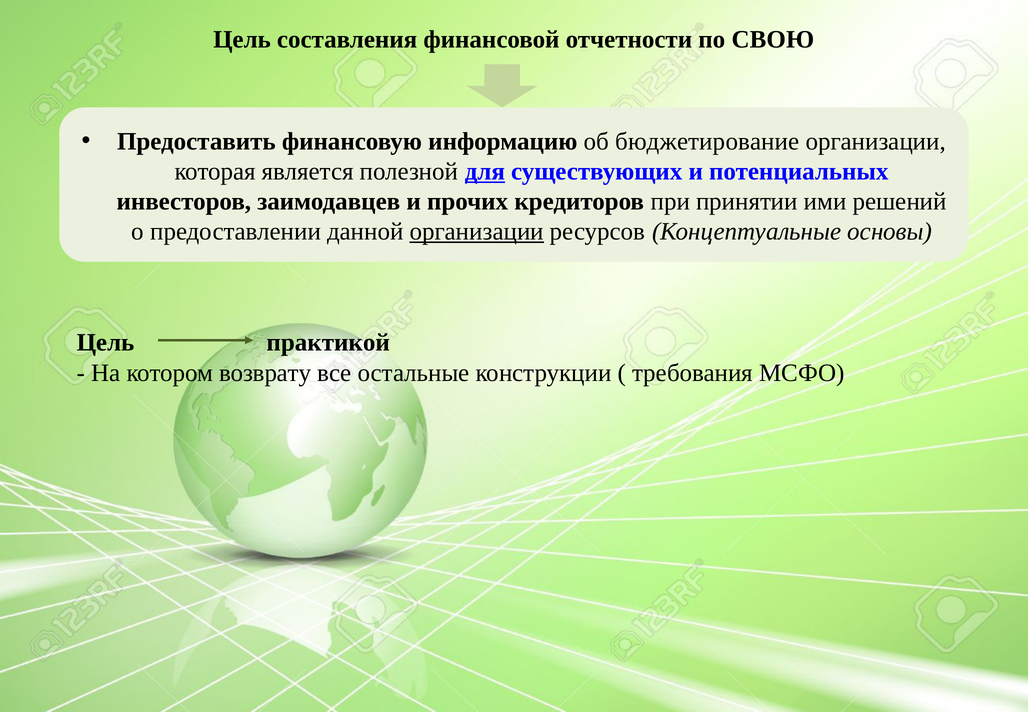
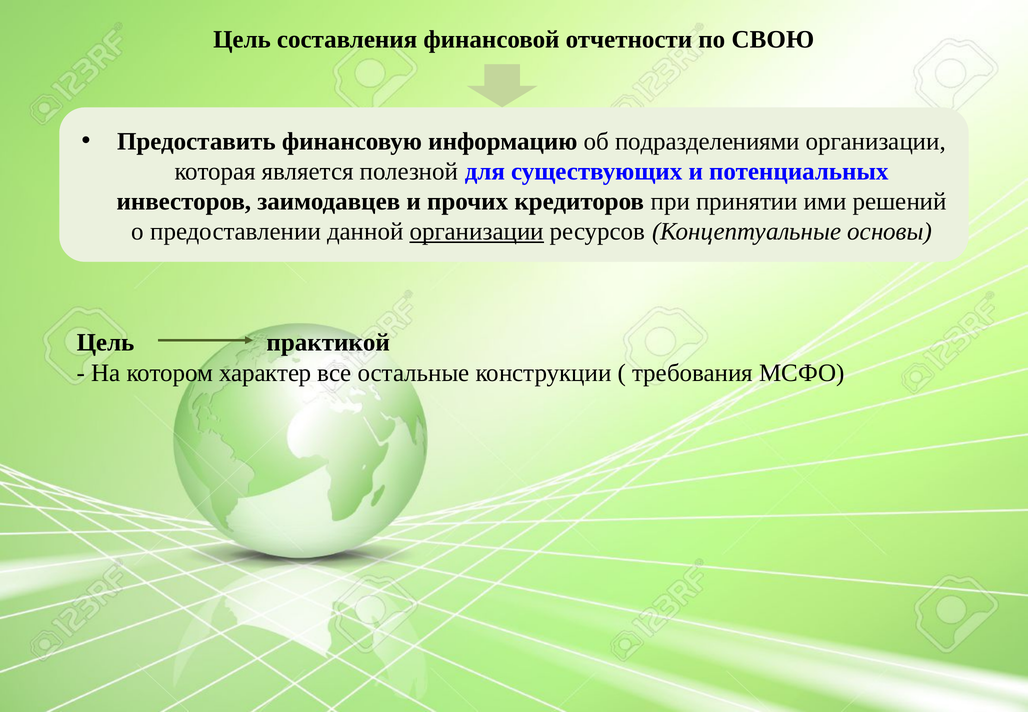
бюджетирование: бюджетирование -> подразделениями (707, 141)
для underline: present -> none (485, 171)
возврату: возврату -> характер (265, 373)
